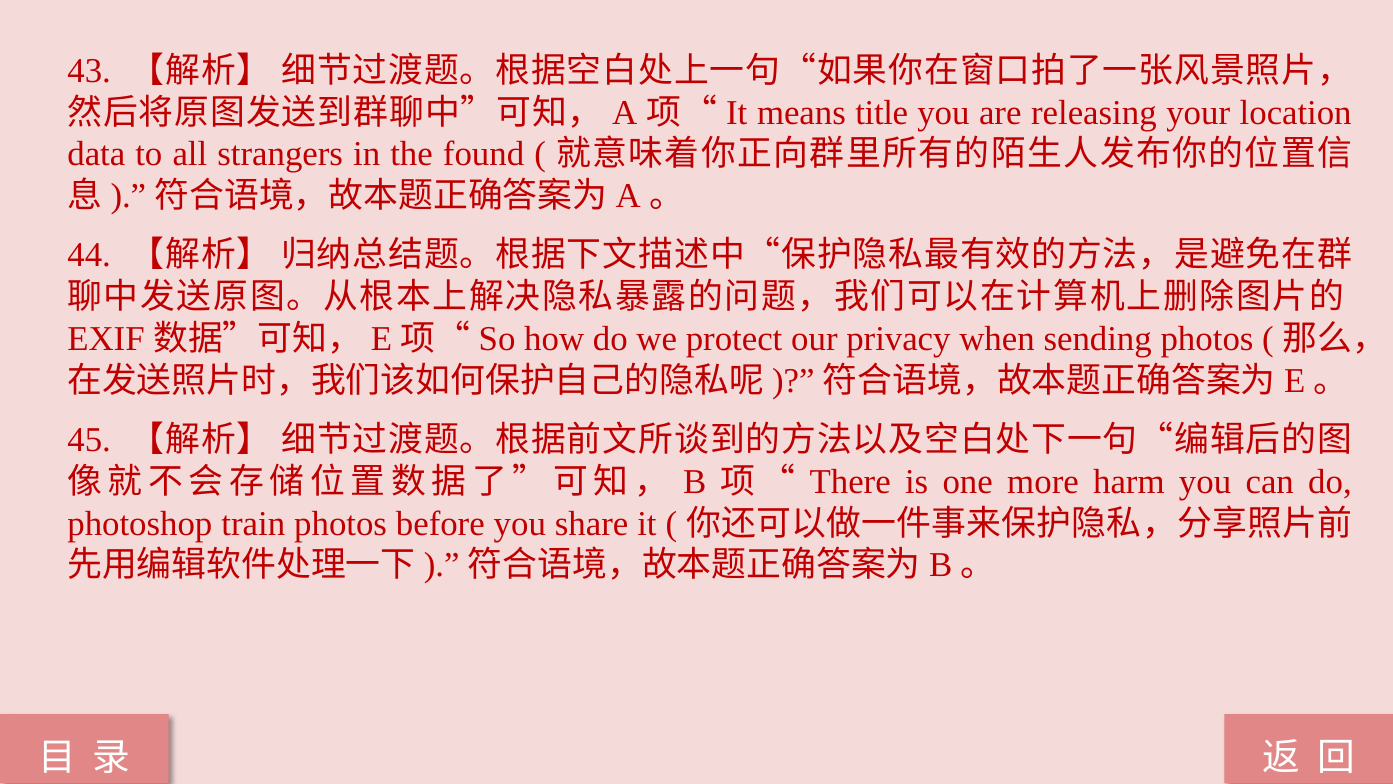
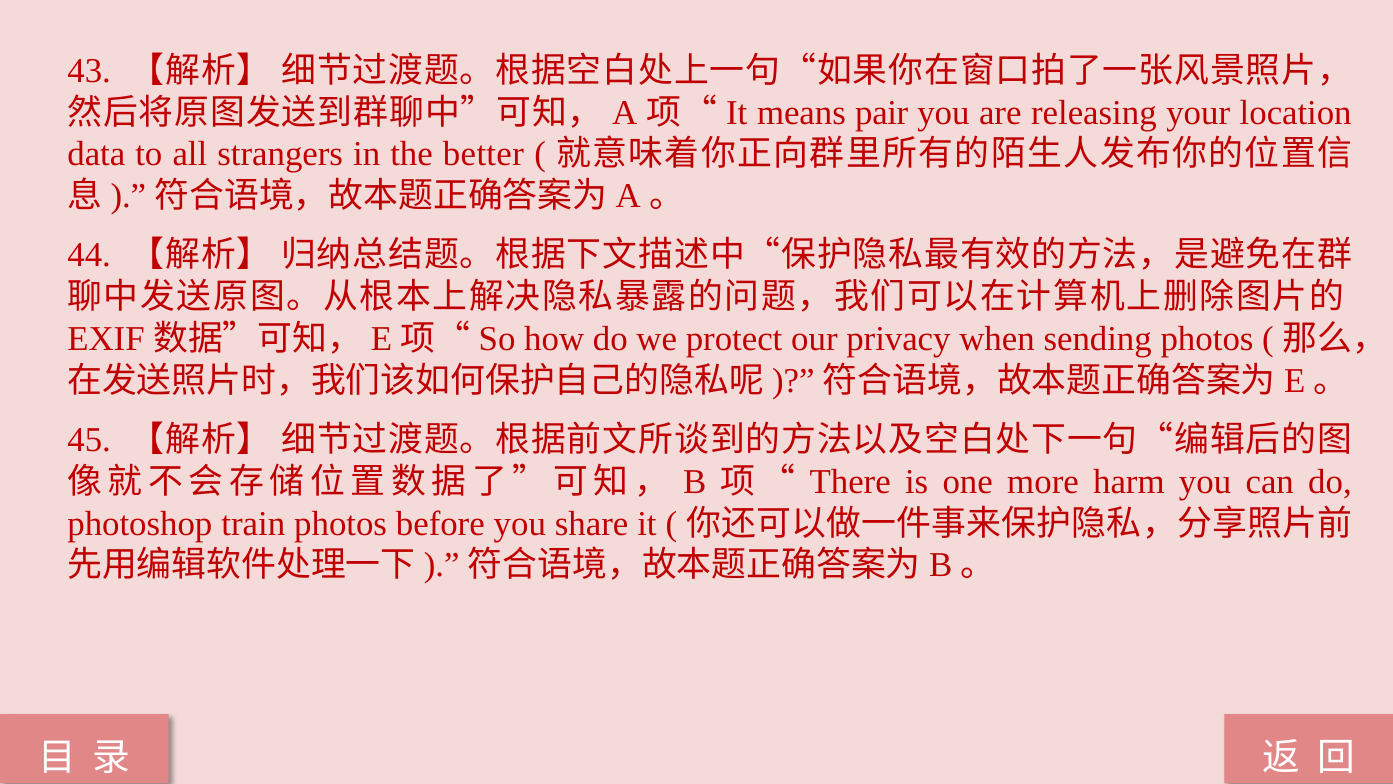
title: title -> pair (882, 112)
found: found -> better (483, 154)
